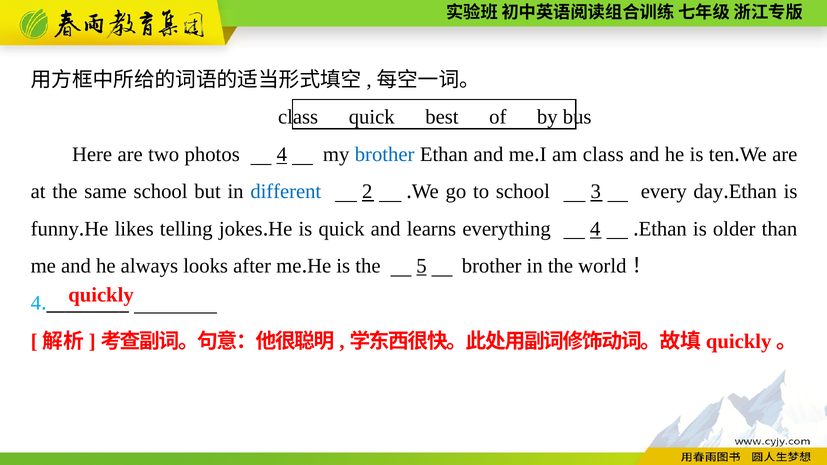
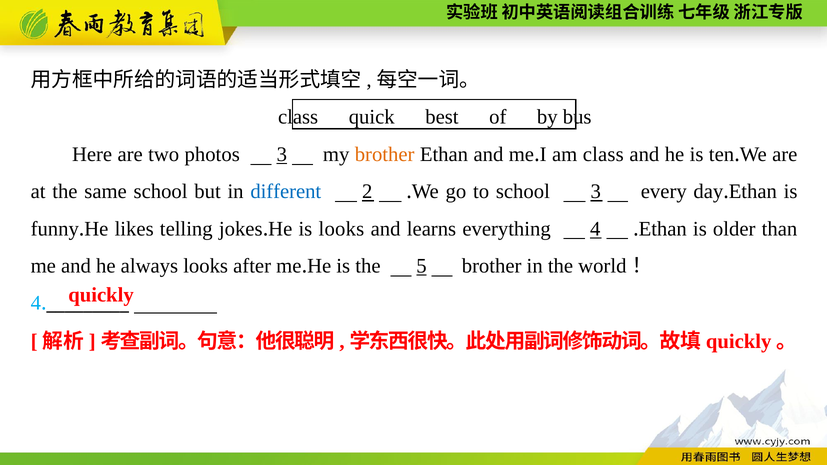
photos 4: 4 -> 3 (282, 154)
brother colour: blue -> orange (385, 154)
is quick: quick -> looks (341, 229)
